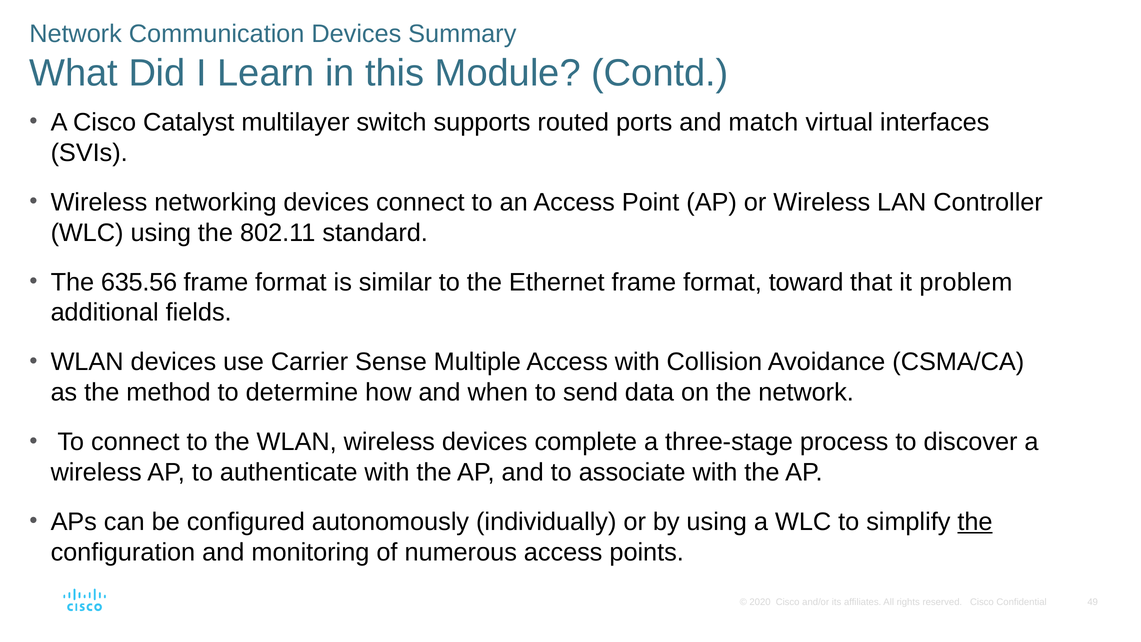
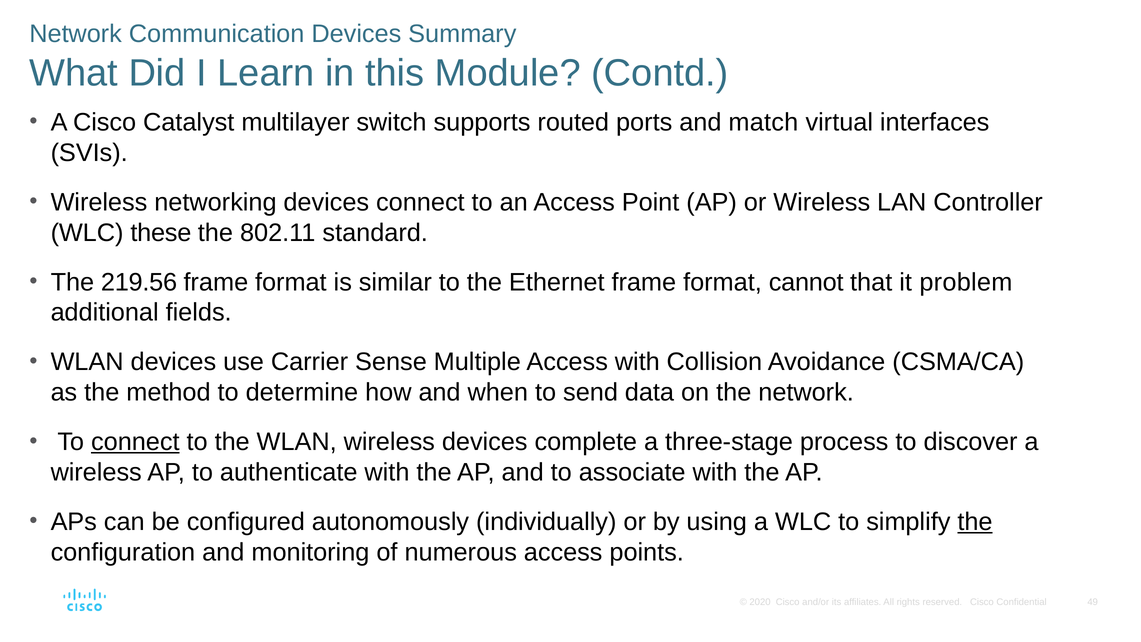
WLC using: using -> these (161, 233)
635.56: 635.56 -> 219.56 (139, 282)
toward: toward -> cannot (806, 282)
connect underline: none -> present (135, 442)
